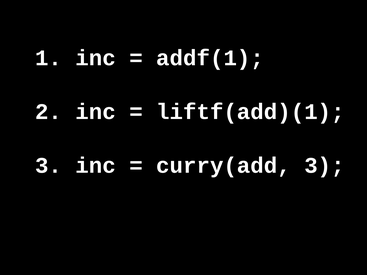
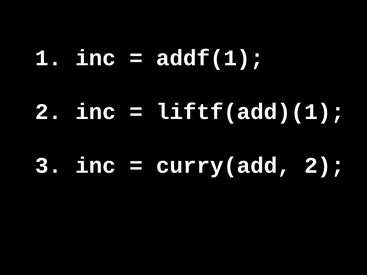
curry(add 3: 3 -> 2 (324, 166)
